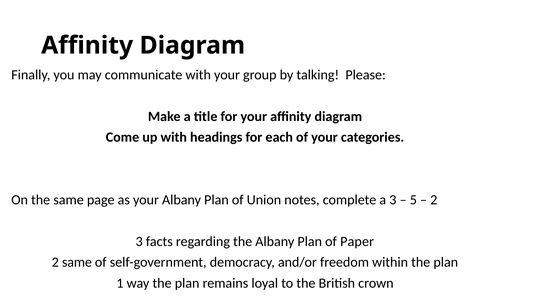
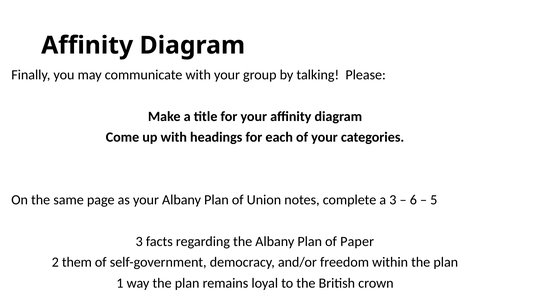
5: 5 -> 6 (413, 200)
2: 2 -> 5 (434, 200)
2 same: same -> them (77, 262)
